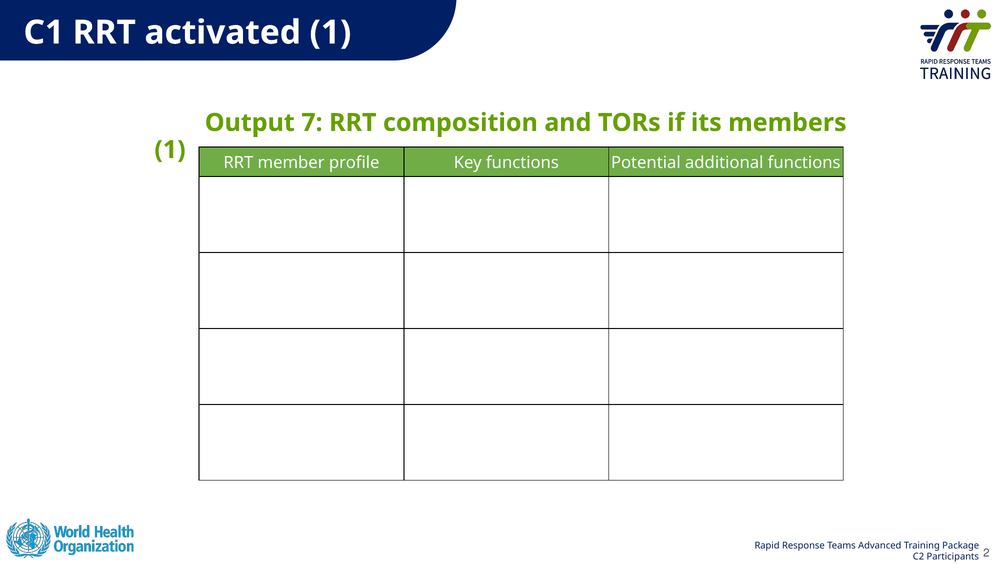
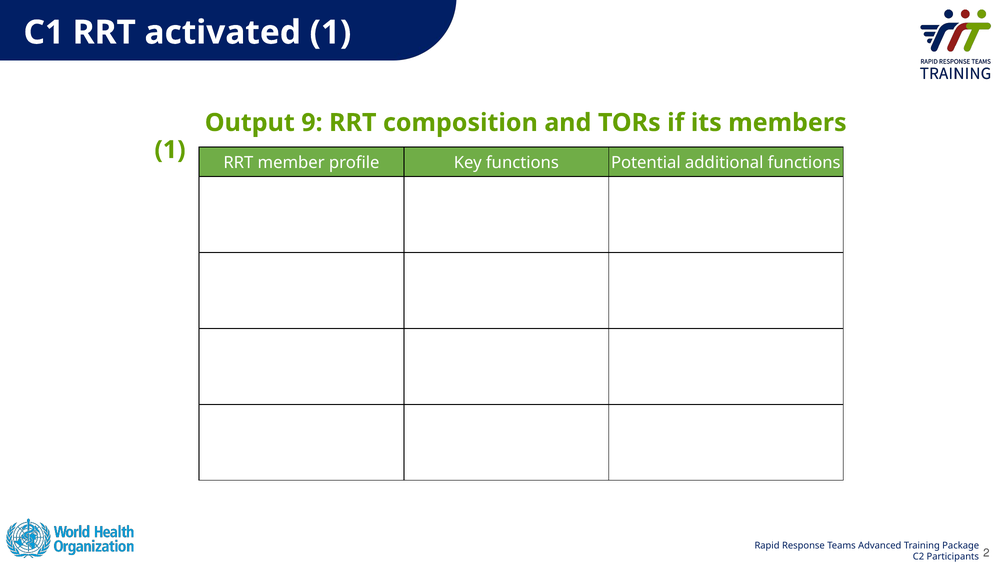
7: 7 -> 9 (312, 123)
